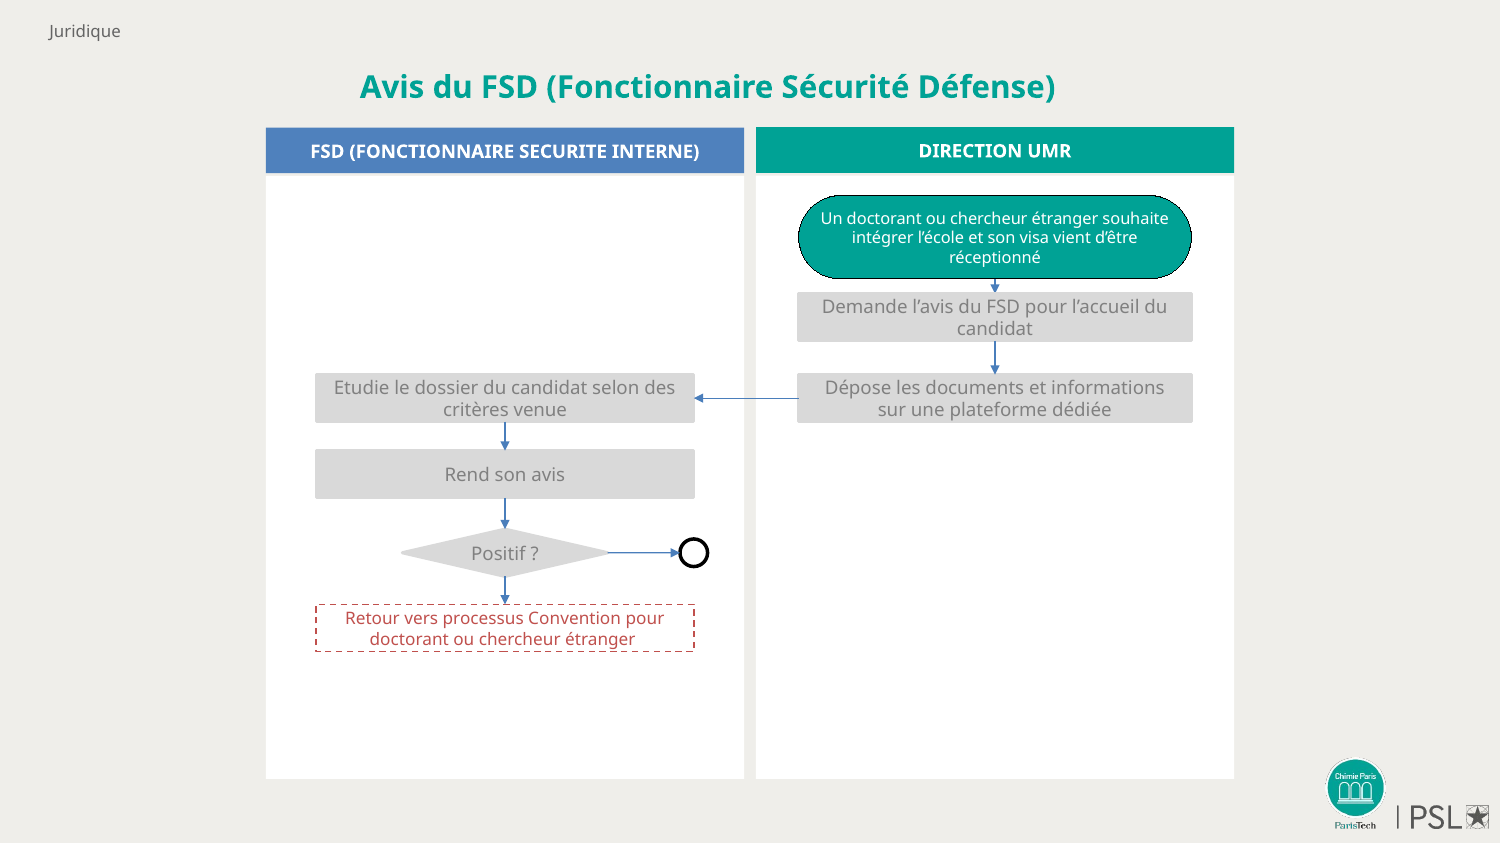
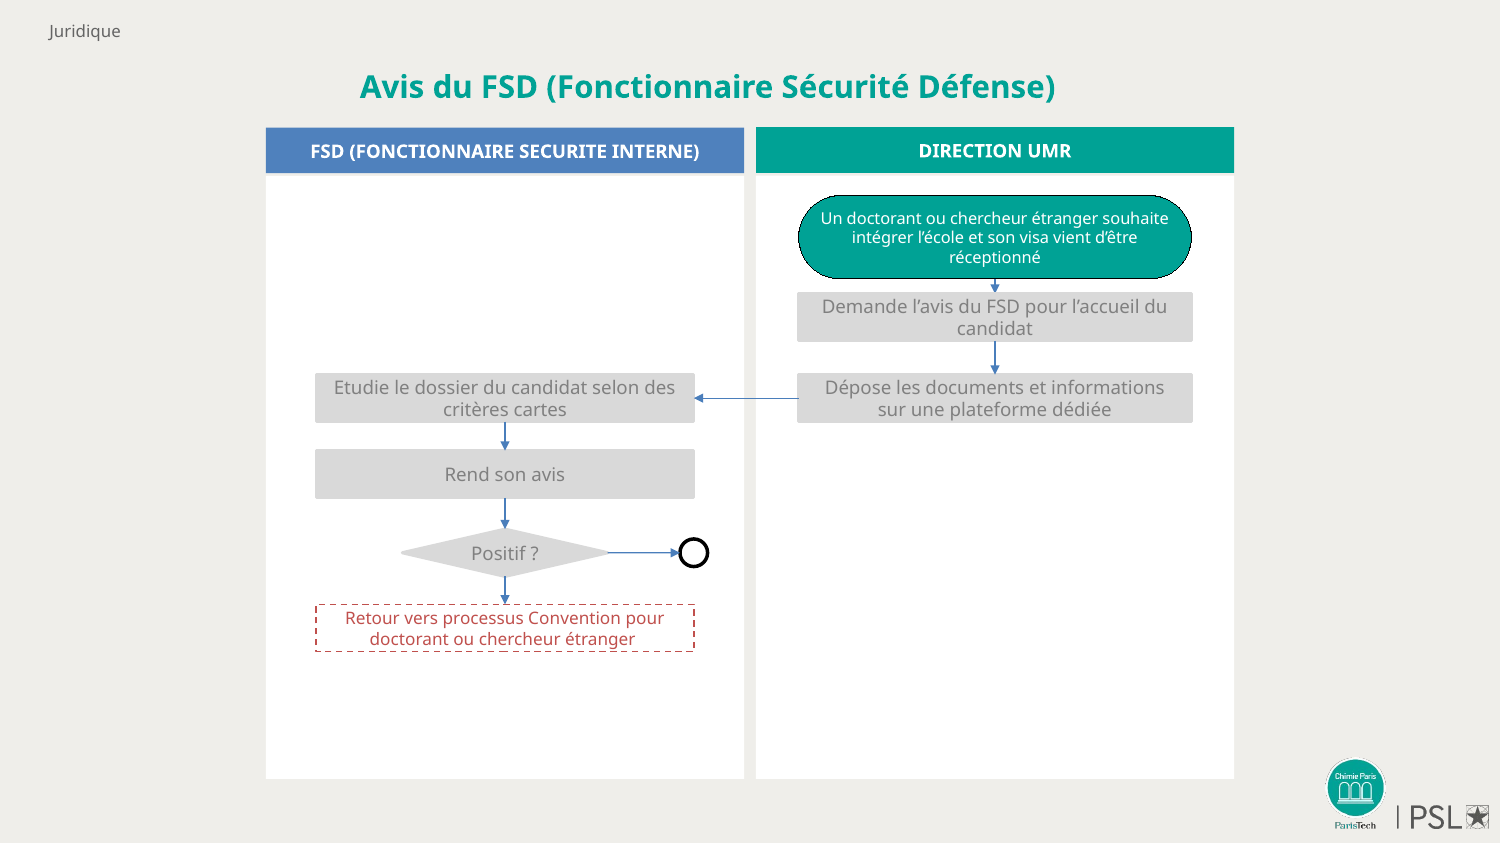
venue: venue -> cartes (540, 411)
